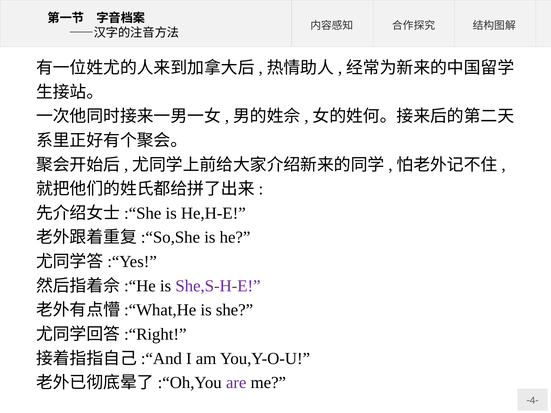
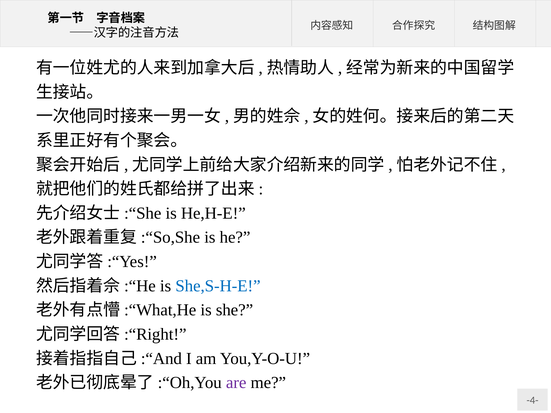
She,S-H-E colour: purple -> blue (218, 286)
